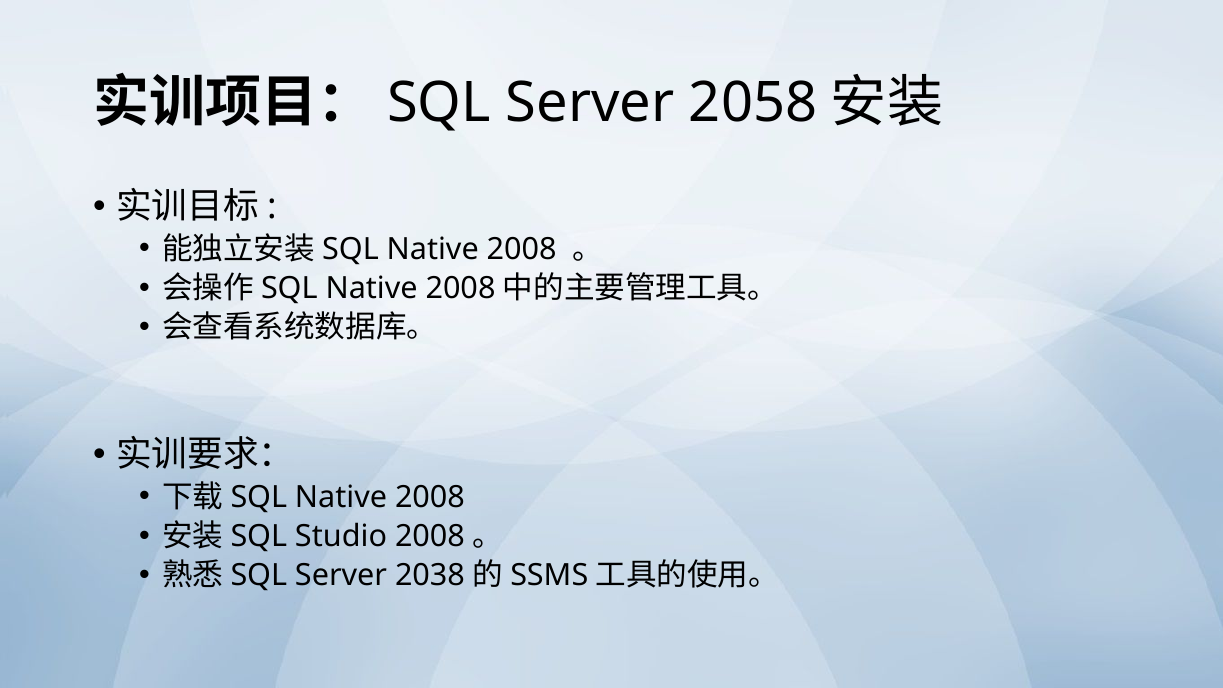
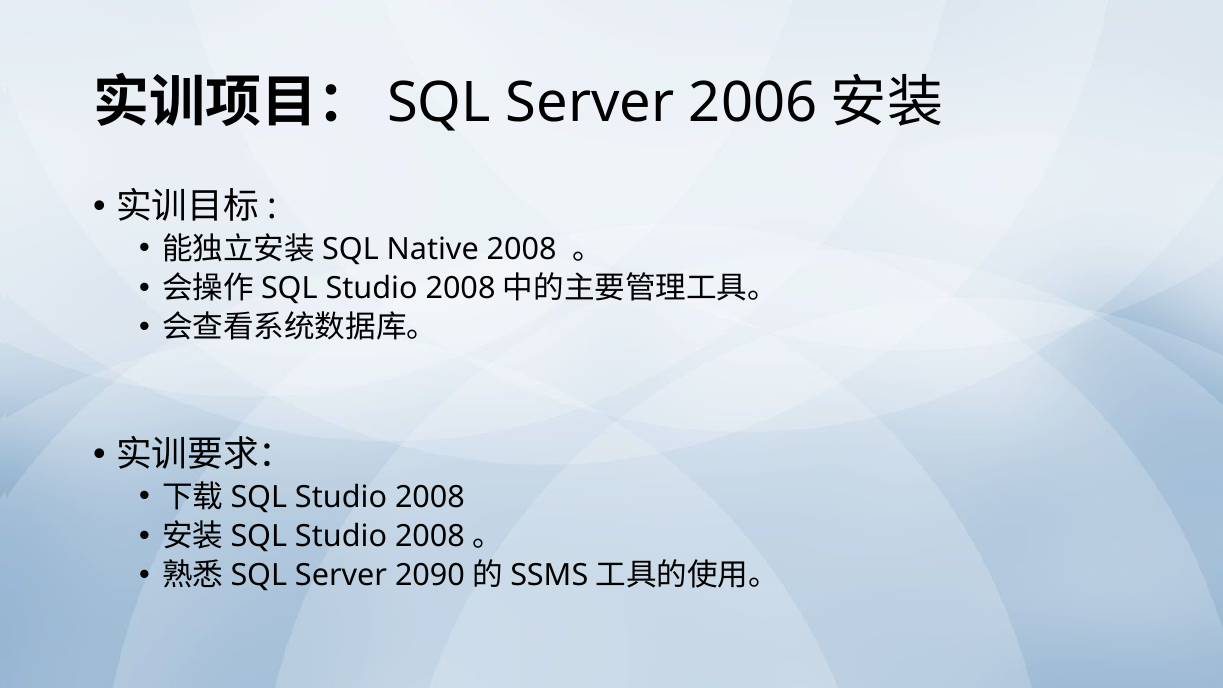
2058: 2058 -> 2006 (753, 103)
Native: Native -> Studio (372, 288)
Native: Native -> Studio (341, 497)
2038: 2038 -> 2090 (430, 576)
